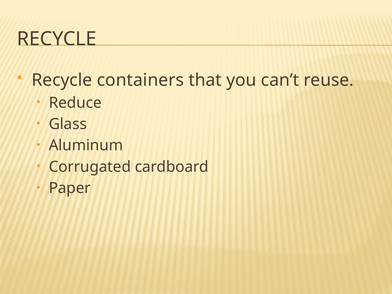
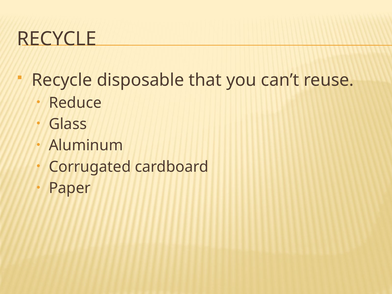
containers: containers -> disposable (140, 80)
